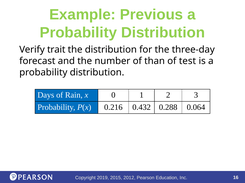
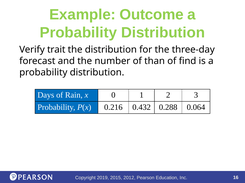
Previous: Previous -> Outcome (152, 15)
test: test -> find (188, 61)
